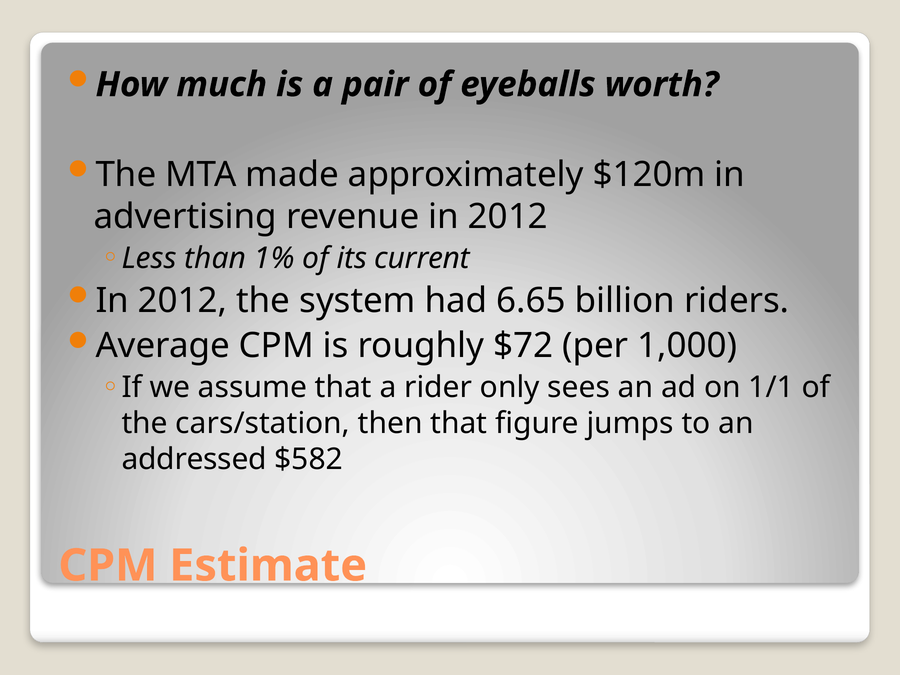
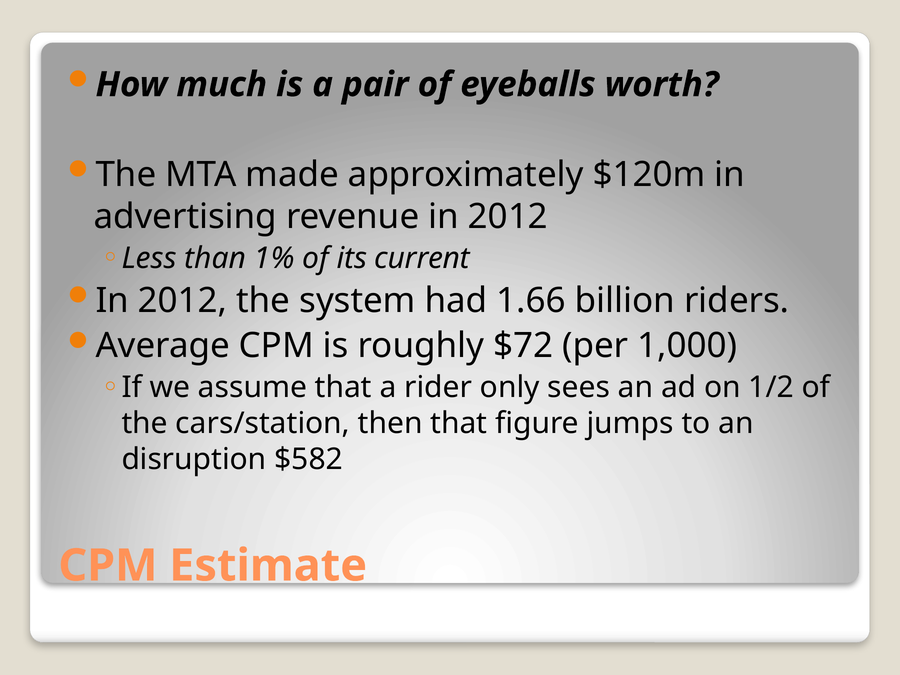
6.65: 6.65 -> 1.66 (531, 301)
1/1: 1/1 -> 1/2 (771, 388)
addressed: addressed -> disruption (194, 460)
